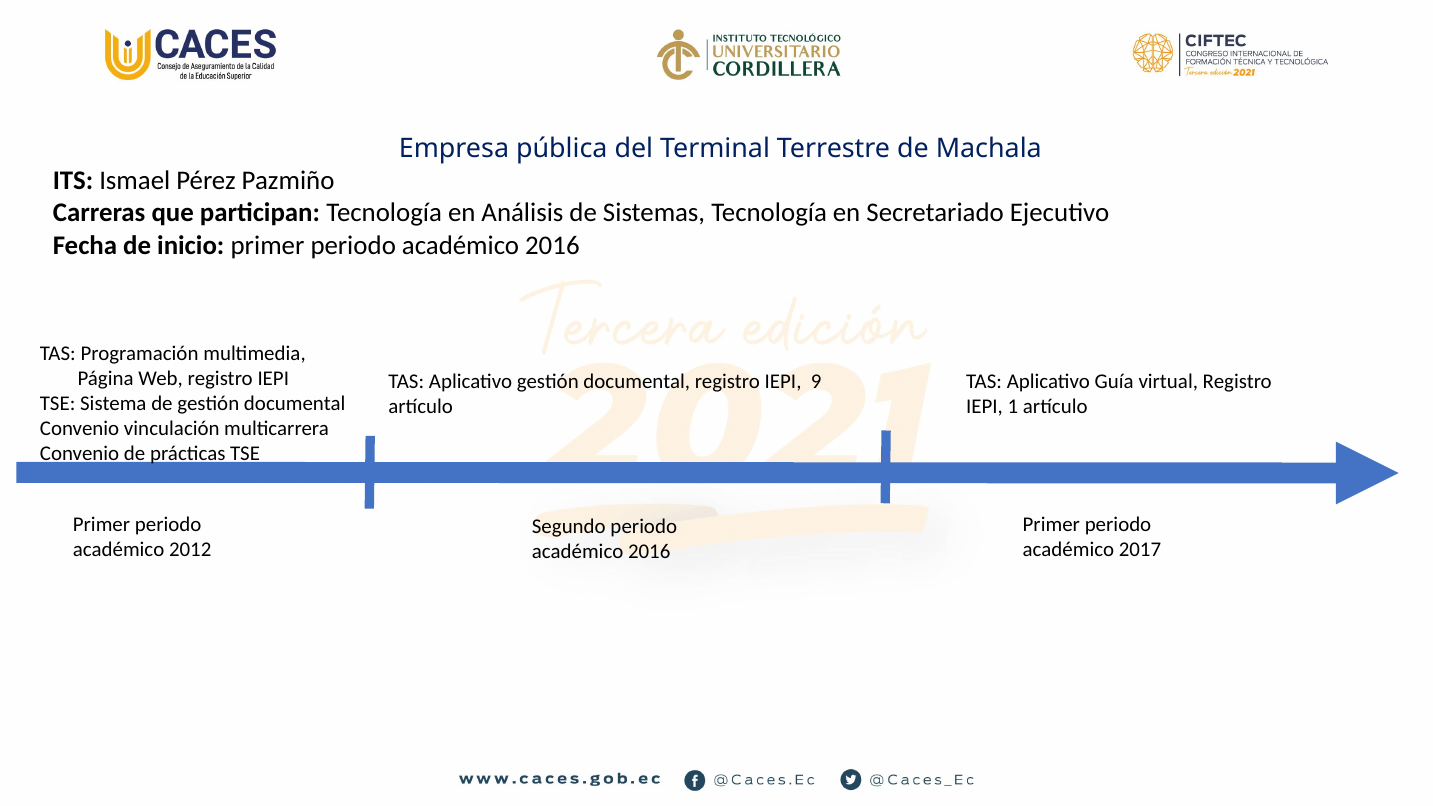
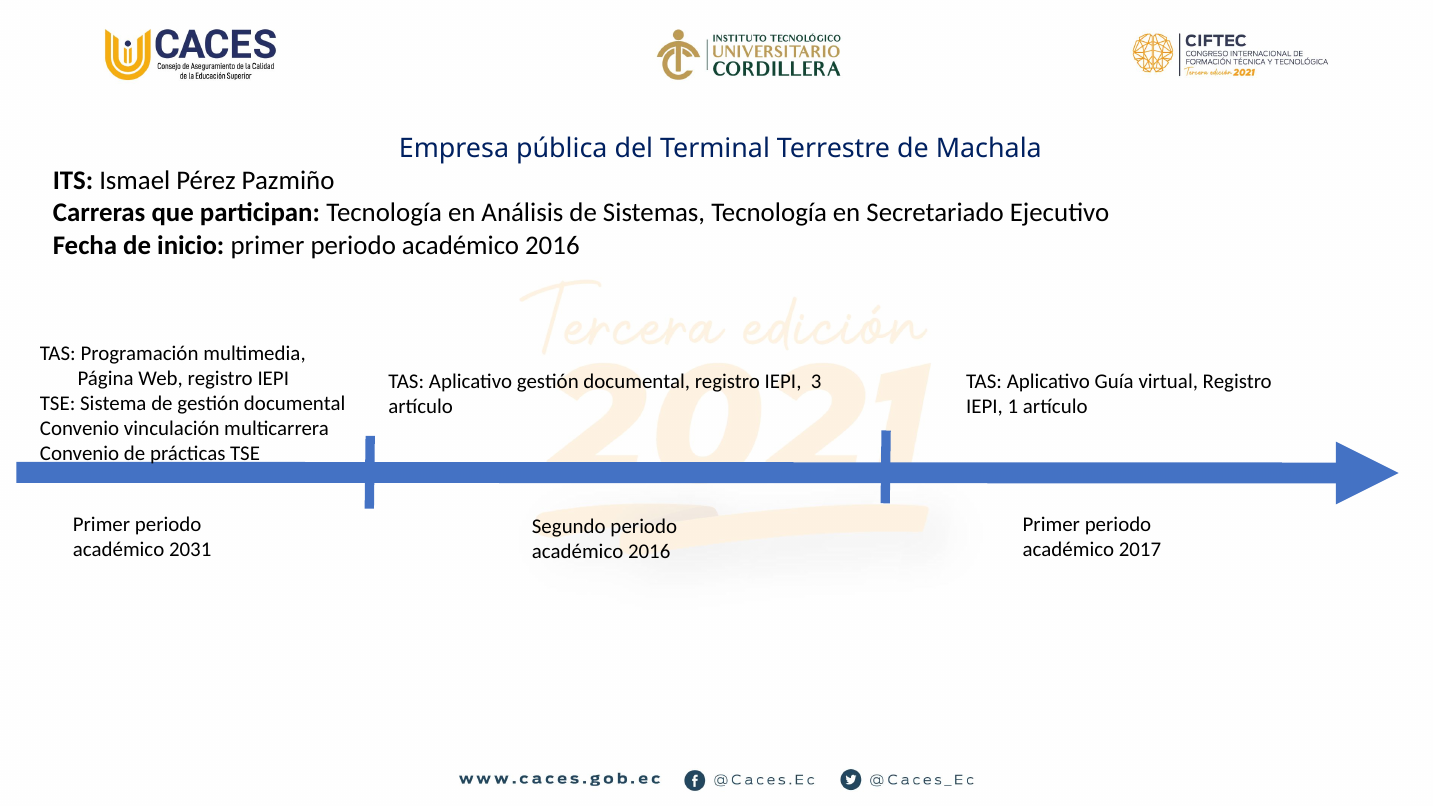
9: 9 -> 3 (816, 381)
2012: 2012 -> 2031 (190, 549)
